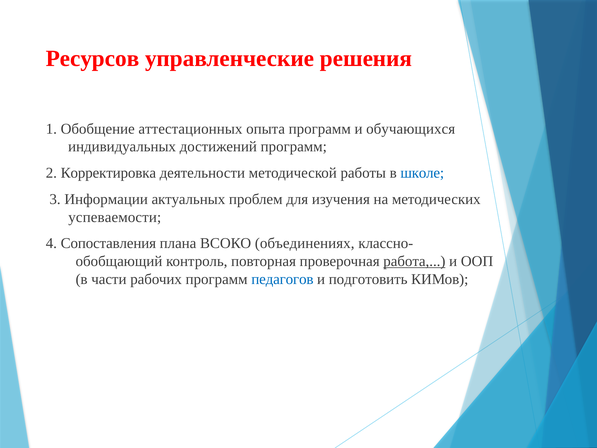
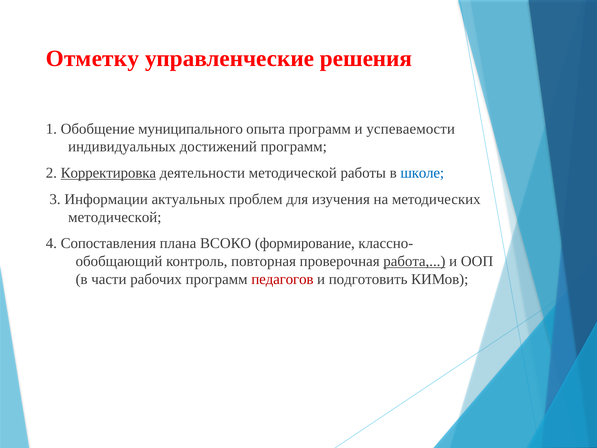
Ресурсов: Ресурсов -> Отметку (92, 58)
аттестационных: аттестационных -> муниципального (191, 129)
обучающихся: обучающихся -> успеваемости (411, 129)
Корректировка underline: none -> present (108, 173)
успеваемости: успеваемости -> методической (115, 217)
объединениях: объединениях -> формирование (305, 243)
педагогов colour: blue -> red (282, 279)
